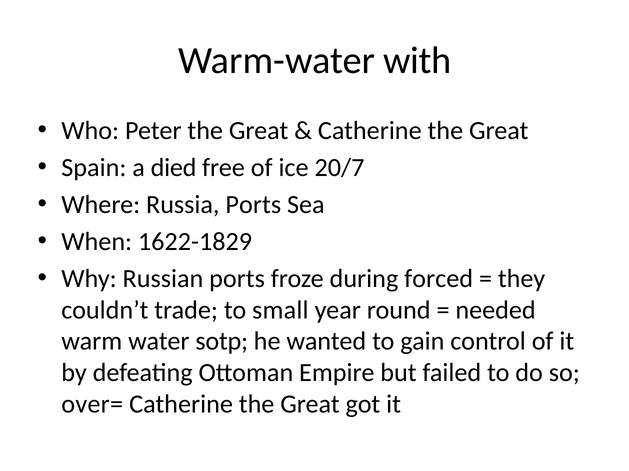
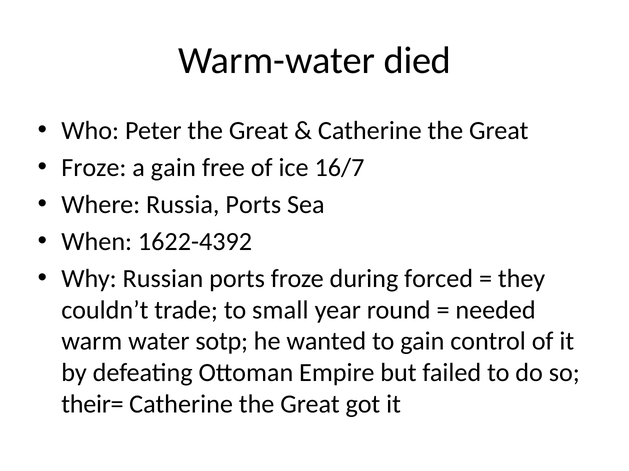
with: with -> died (417, 61)
Spain: Spain -> Froze (94, 168)
a died: died -> gain (173, 168)
20/7: 20/7 -> 16/7 (339, 168)
1622-1829: 1622-1829 -> 1622-4392 (195, 242)
over=: over= -> their= (92, 405)
